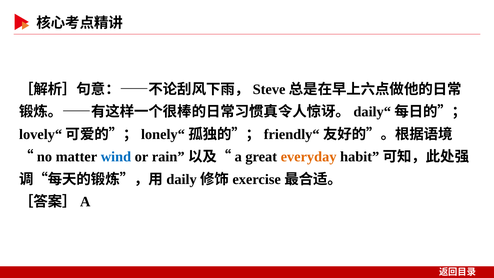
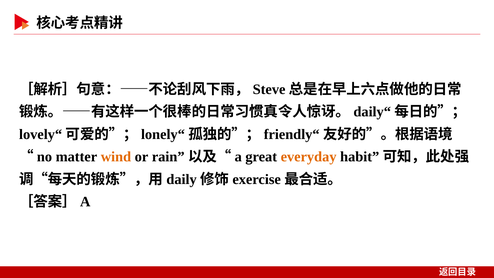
wind colour: blue -> orange (116, 157)
